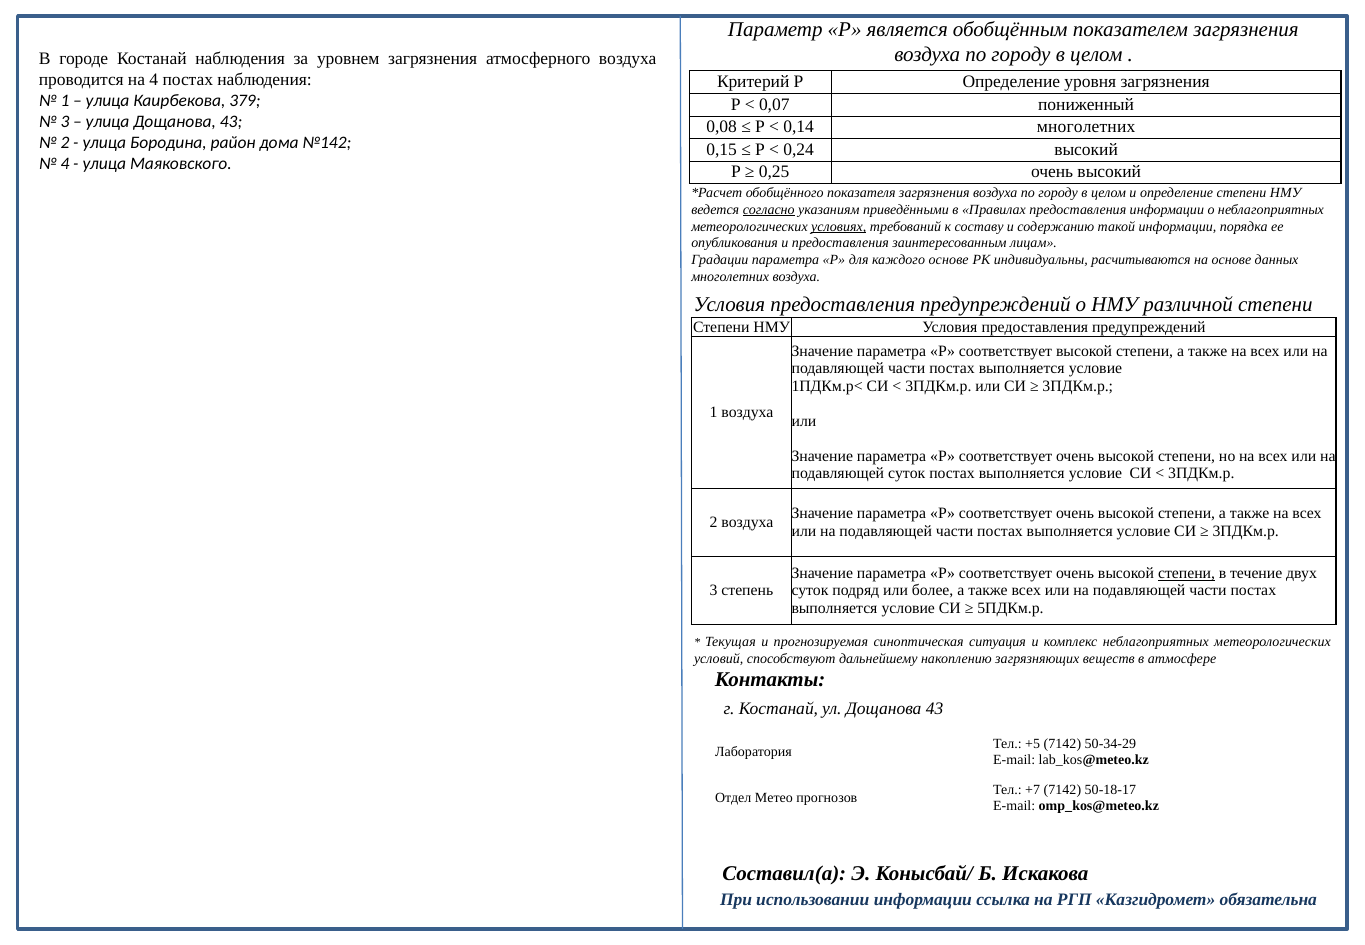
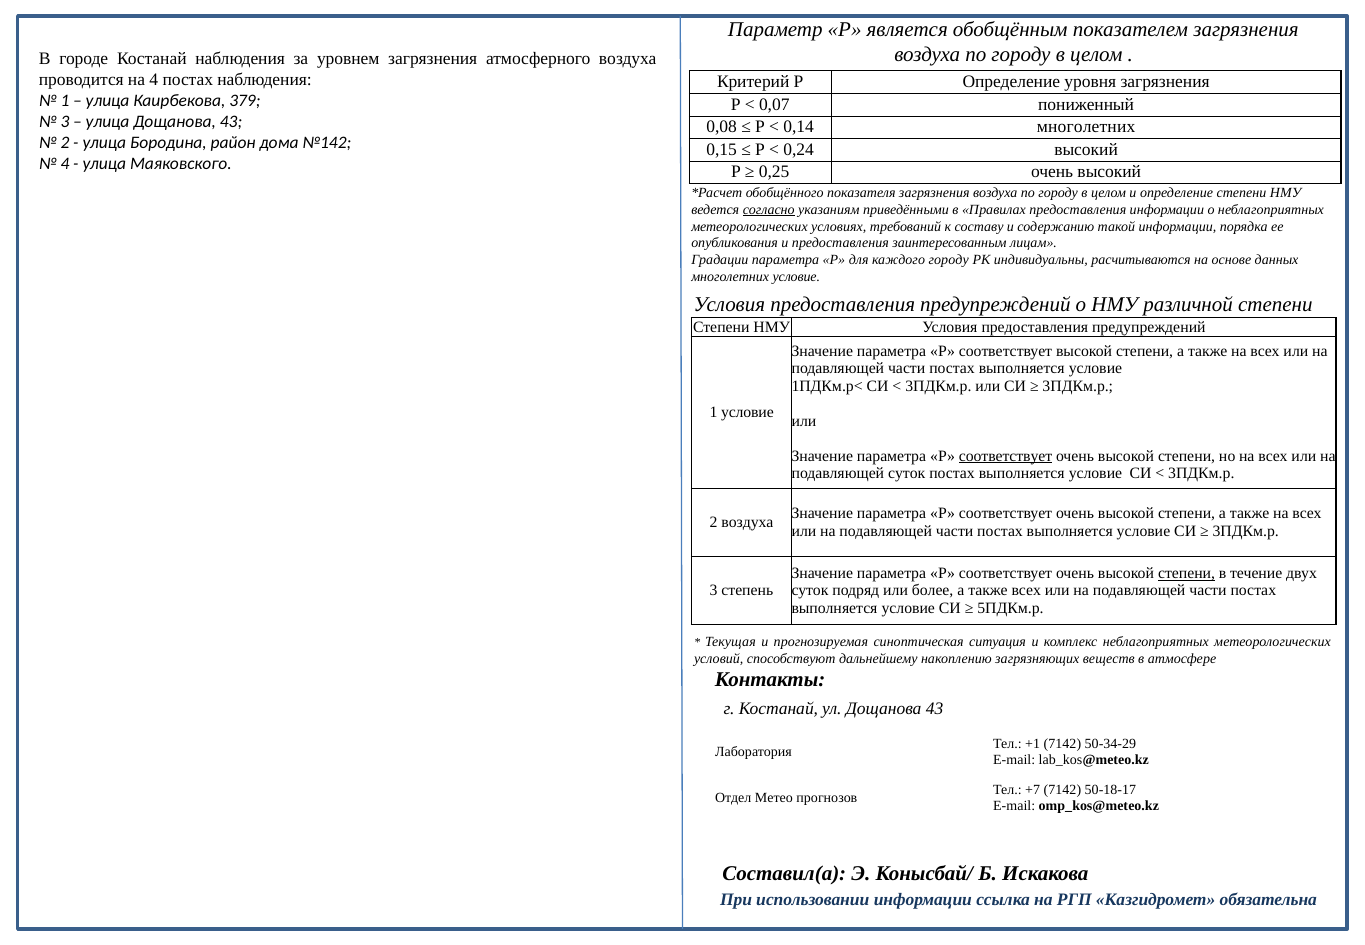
условиях underline: present -> none (839, 226)
каждого основе: основе -> городу (949, 260)
многолетних воздуха: воздуха -> условие (796, 277)
1 воздуха: воздуха -> условие (747, 412)
соответствует underline: none -> present (1006, 456)
+5: +5 -> +1 (1033, 744)
